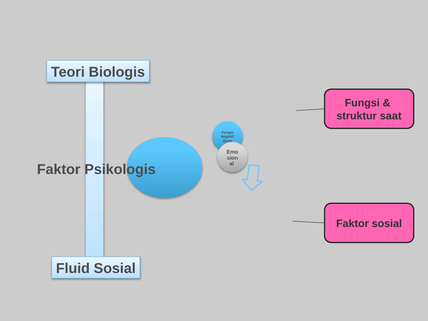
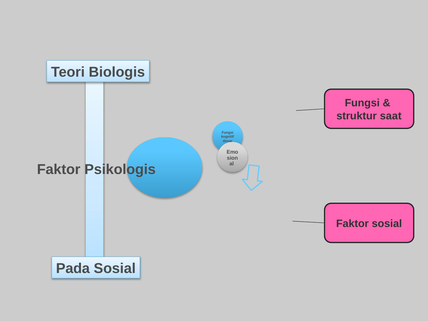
Fluid: Fluid -> Pada (73, 268)
